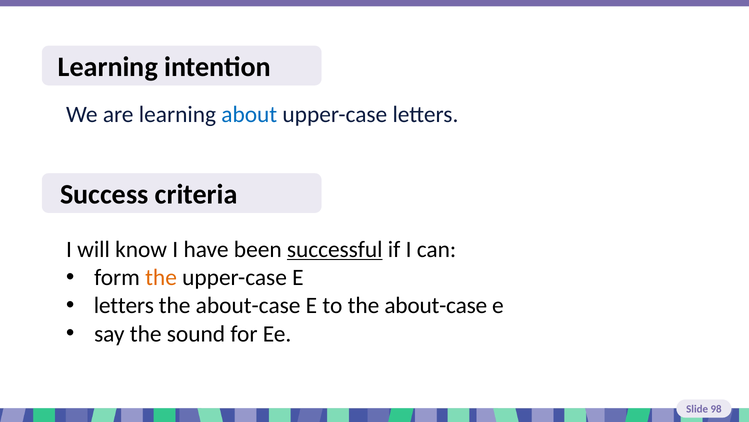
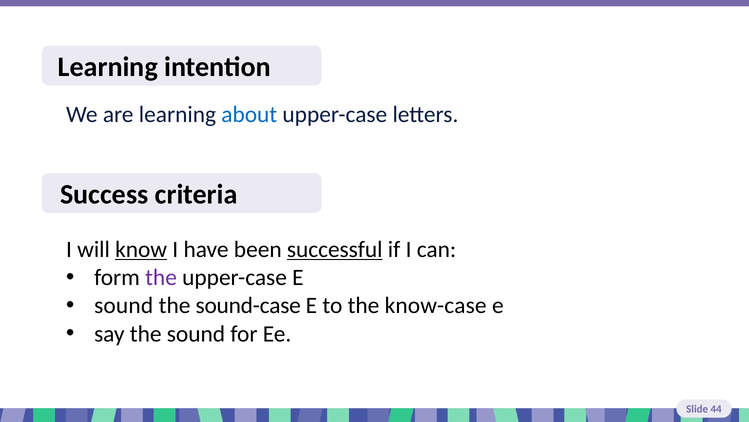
know underline: none -> present (141, 249)
the colour: orange -> purple (161, 277)
letters: letters -> sound (124, 305)
about-case: about-case -> sound-case (248, 305)
to the about-case: about-case -> know-case (436, 305)
98: 98 -> 44 (716, 409)
